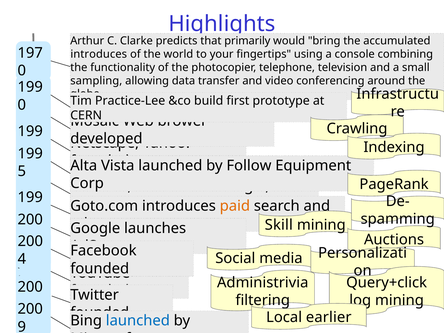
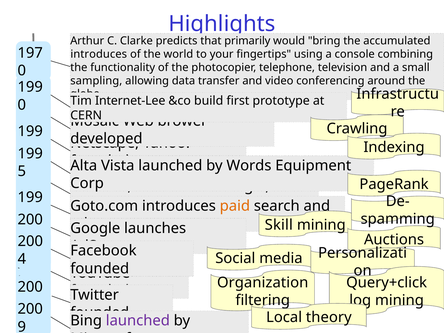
Practice-Lee: Practice-Lee -> Internet-Lee (130, 101)
Follow: Follow -> Words (249, 166)
Administrivia: Administrivia -> Organization (263, 283)
earlier: earlier -> theory (329, 317)
launched colour: blue -> purple (138, 321)
